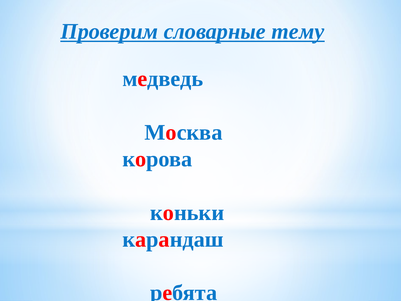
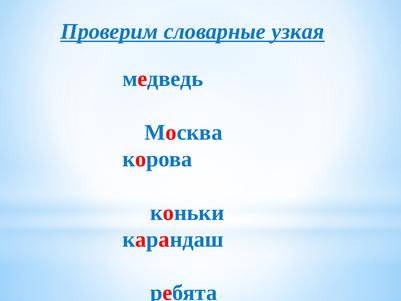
тему: тему -> узкая (298, 31)
